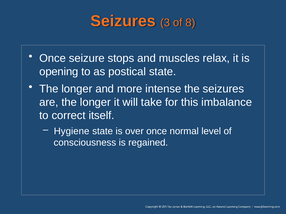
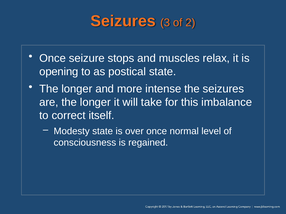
8: 8 -> 2 (190, 23)
Hygiene: Hygiene -> Modesty (72, 131)
